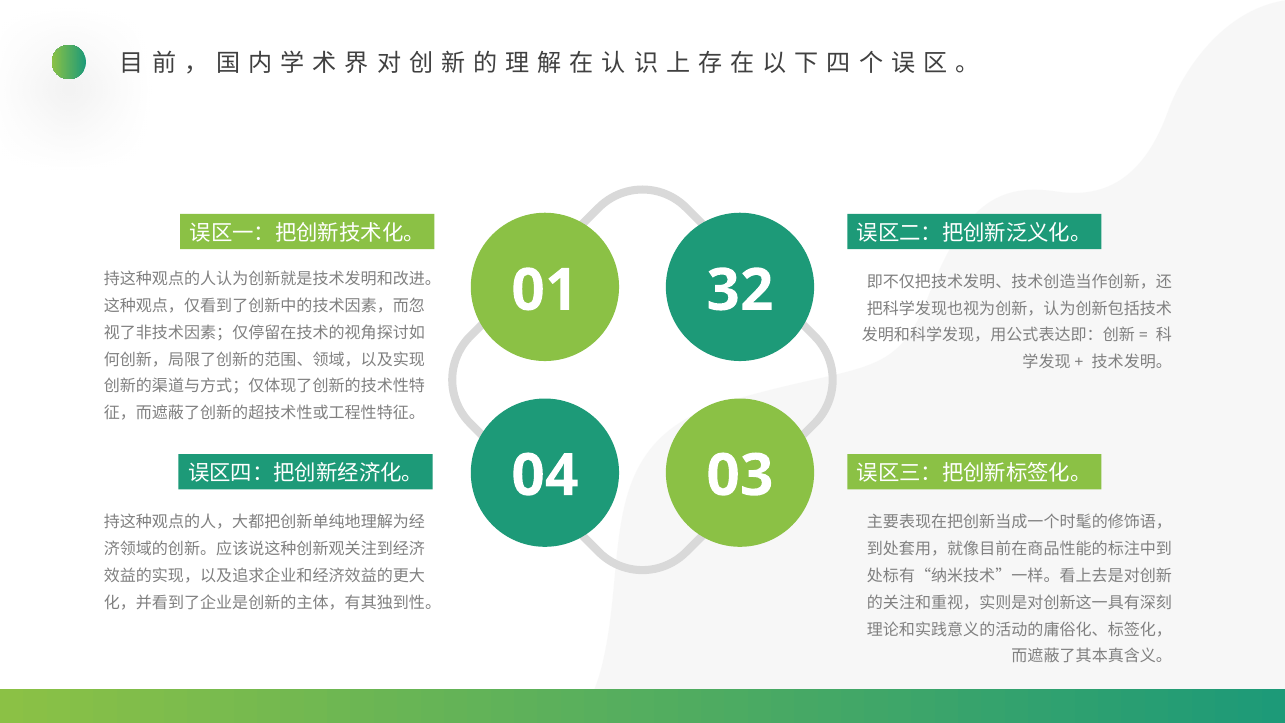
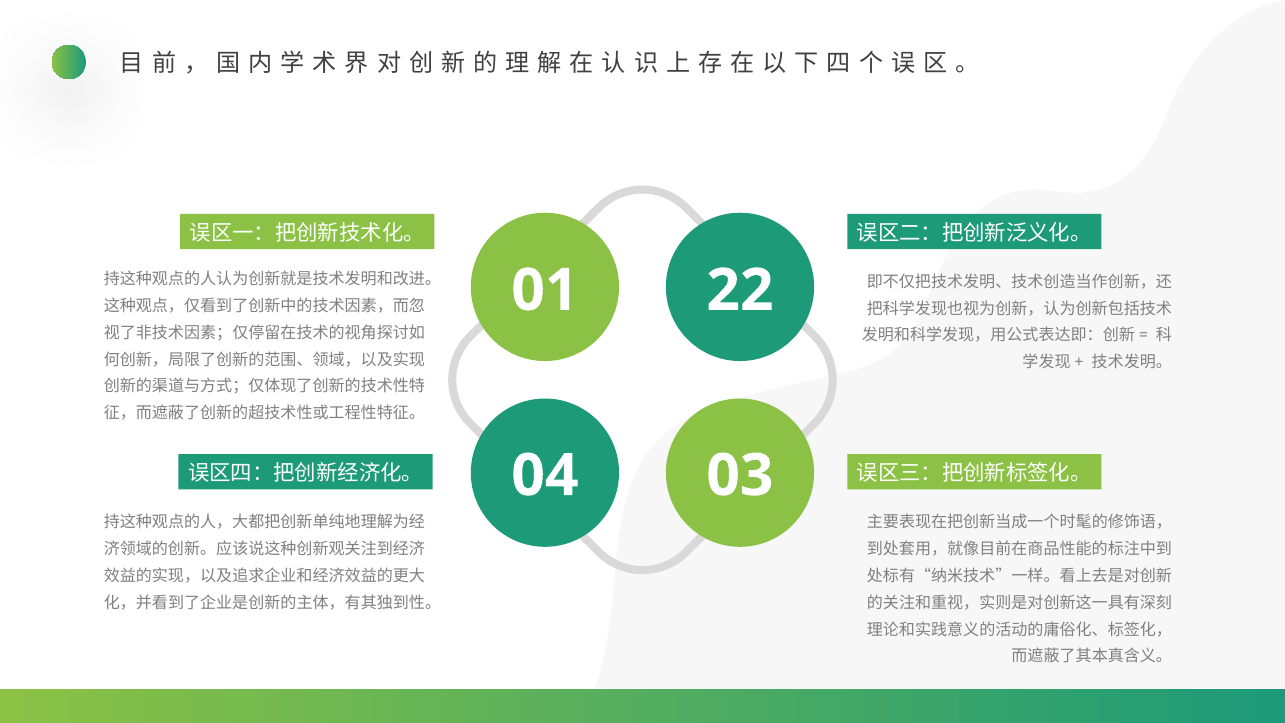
32: 32 -> 22 (740, 290)
